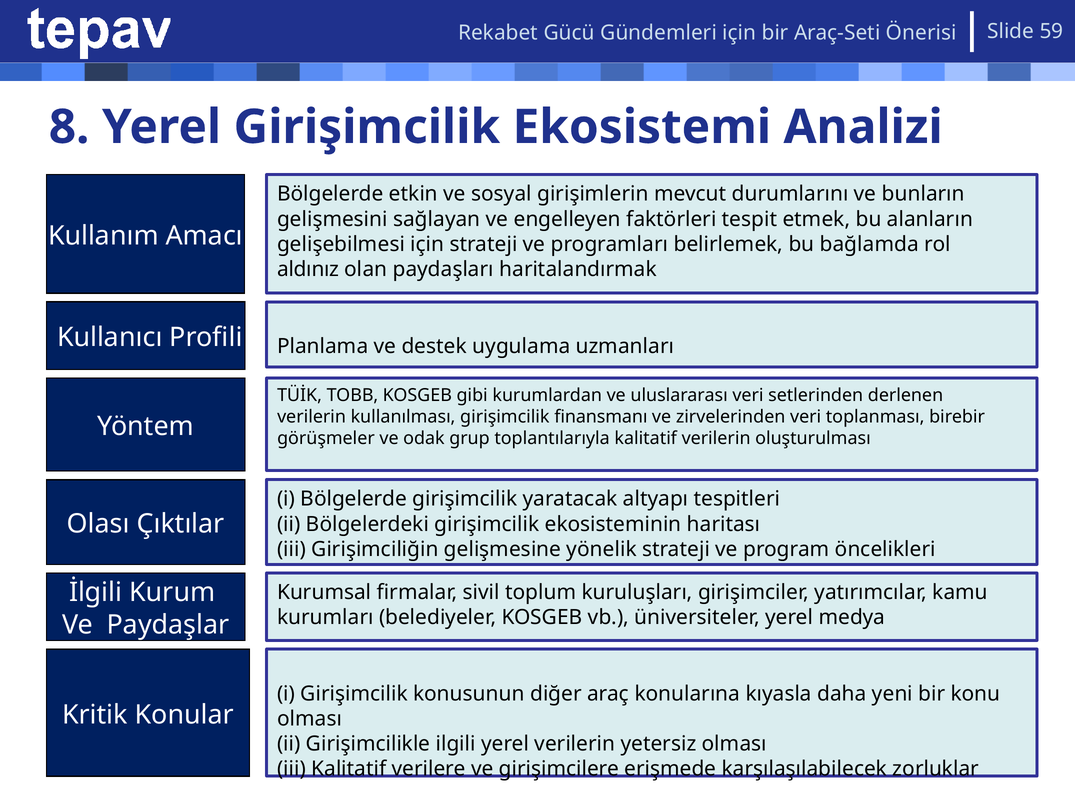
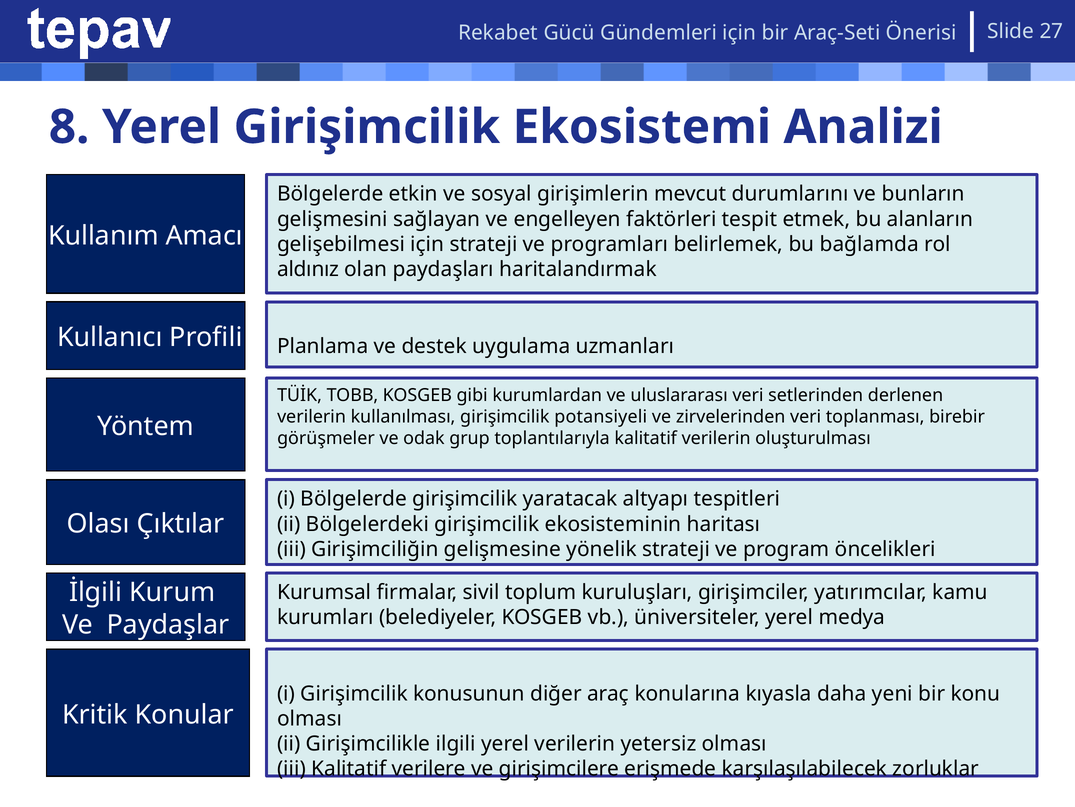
59: 59 -> 27 (1051, 31)
finansmanı: finansmanı -> potansiyeli (601, 416)
